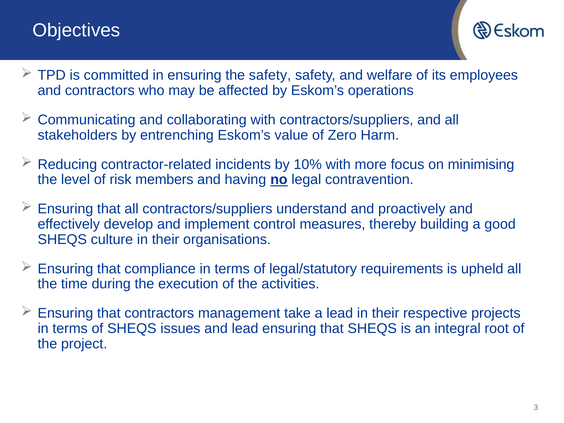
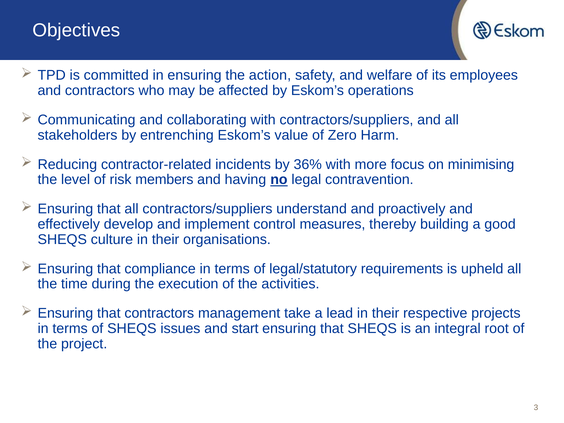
the safety: safety -> action (270, 75)
10%: 10% -> 36% (308, 164)
and lead: lead -> start (245, 329)
